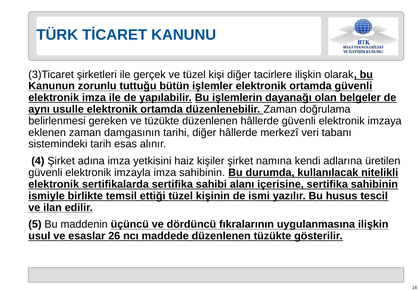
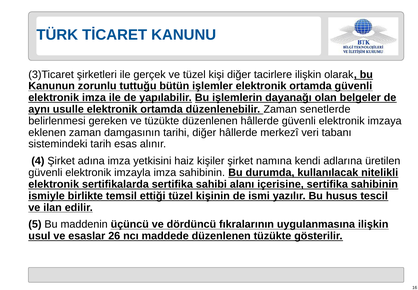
doğrulama: doğrulama -> senetlerde (325, 109)
